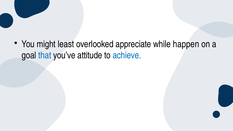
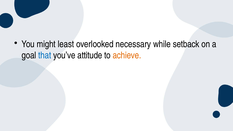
appreciate: appreciate -> necessary (133, 44)
happen: happen -> setback (186, 44)
achieve colour: blue -> orange (127, 55)
